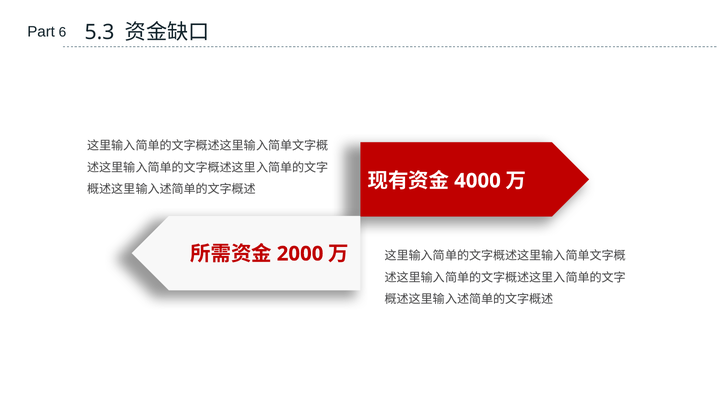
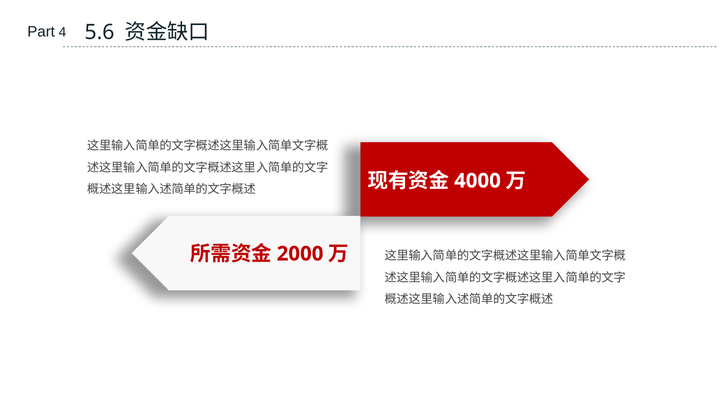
6: 6 -> 4 (63, 32)
5.3: 5.3 -> 5.6 (99, 32)
